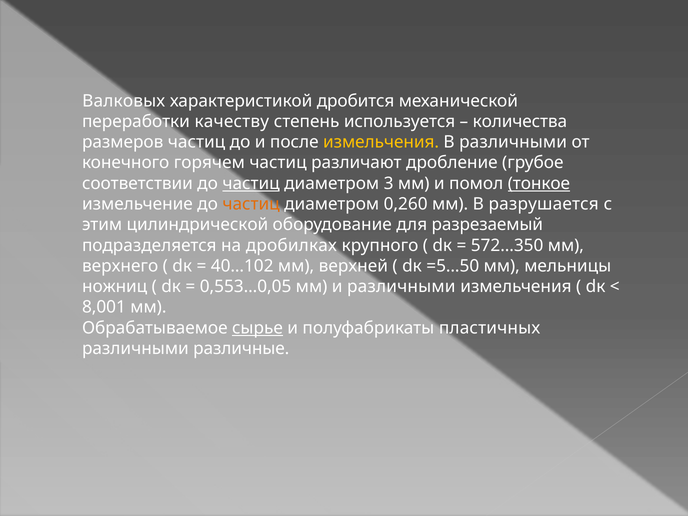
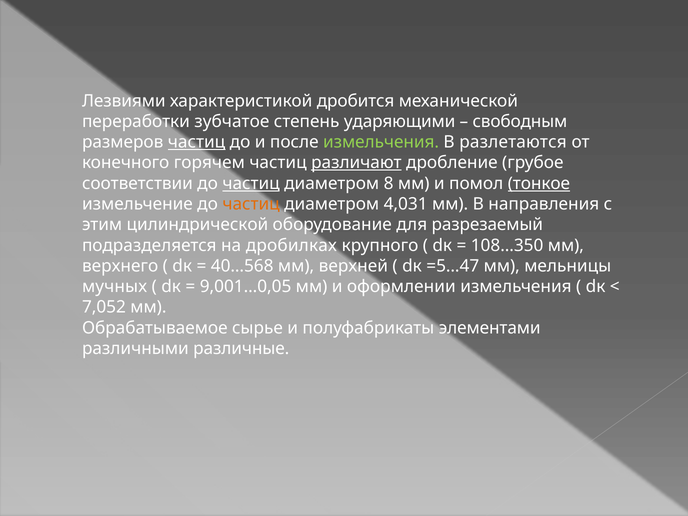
Валковых: Валковых -> Лезвиями (124, 101)
качеству: качеству -> зубчатое (232, 122)
используется: используется -> ударяющими (400, 122)
количества: количества -> свободным (520, 122)
частиц underline: none -> present (197, 142)
измельчения colour: yellow -> light green (381, 142)
В различными: различными -> разлетаются (513, 142)
различают underline: none -> present (356, 163)
3: 3 -> 8 (389, 183)
0,260: 0,260 -> 4,031 (406, 204)
разрушается: разрушается -> направления (544, 204)
572…350: 572…350 -> 108…350 (507, 245)
40…102: 40…102 -> 40…568 (242, 266)
=5…50: =5…50 -> =5…47 (453, 266)
ножниц: ножниц -> мучных (115, 287)
0,553…0,05: 0,553…0,05 -> 9,001…0,05 (246, 287)
и различными: различными -> оформлении (401, 287)
8,001: 8,001 -> 7,052 (104, 307)
сырье underline: present -> none (257, 328)
пластичных: пластичных -> элементами (490, 328)
